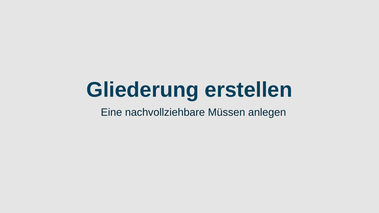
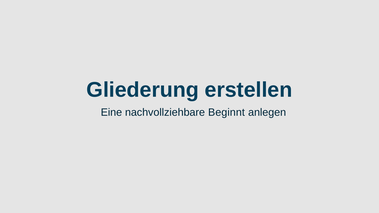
Müssen: Müssen -> Beginnt (226, 112)
